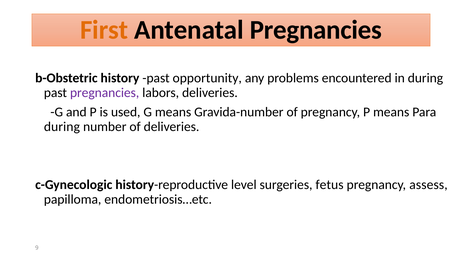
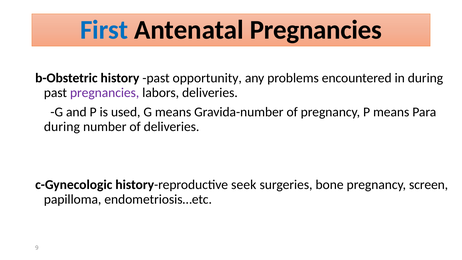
First colour: orange -> blue (104, 30)
level: level -> seek (244, 185)
fetus: fetus -> bone (330, 185)
assess: assess -> screen (429, 185)
